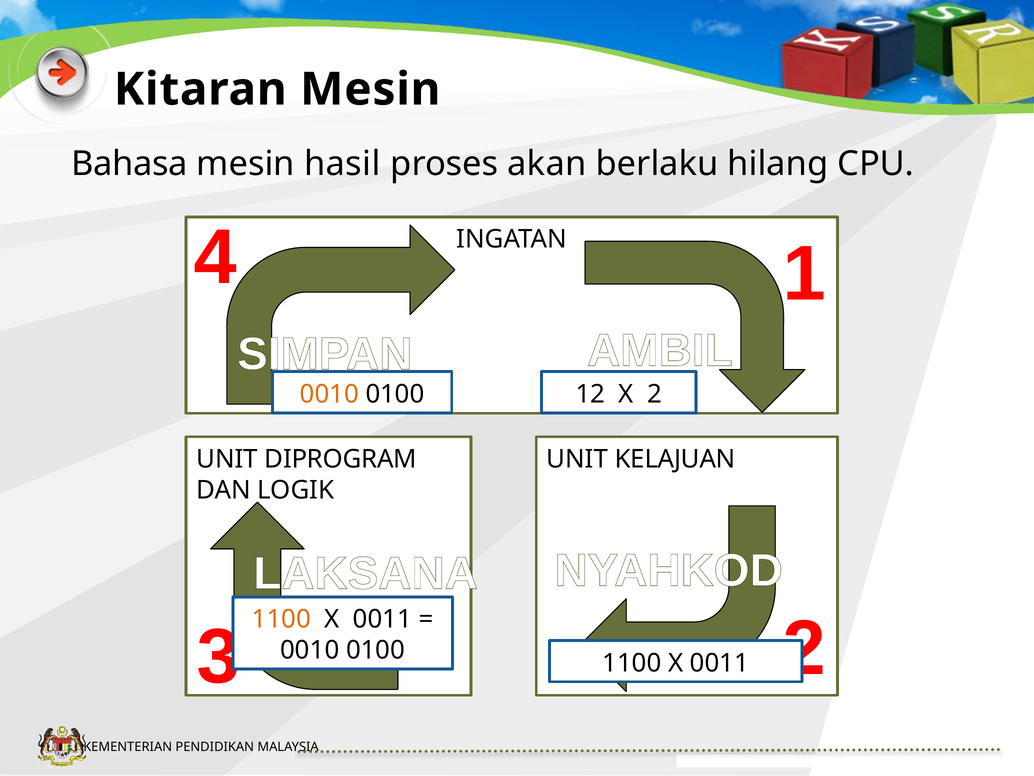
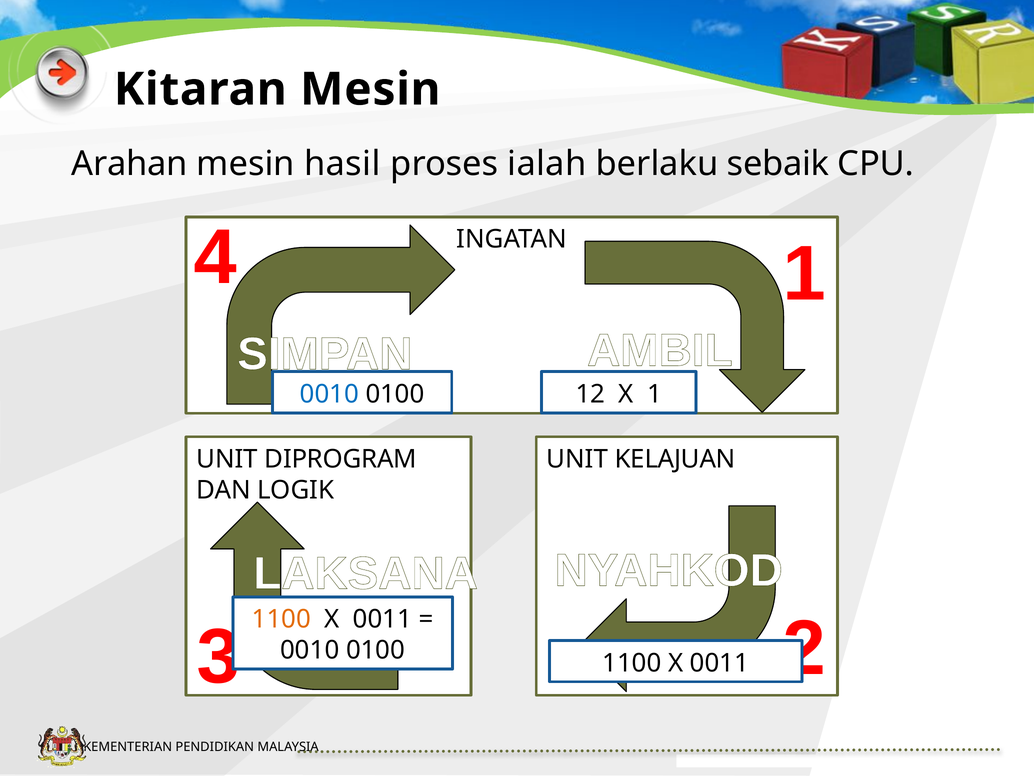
Bahasa: Bahasa -> Arahan (130, 164)
akan: akan -> ialah (547, 164)
hilang: hilang -> sebaik (778, 164)
0010 colour: orange -> blue (329, 394)
X 2: 2 -> 1 (654, 394)
